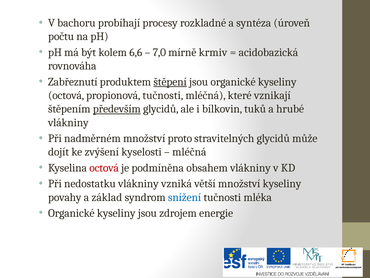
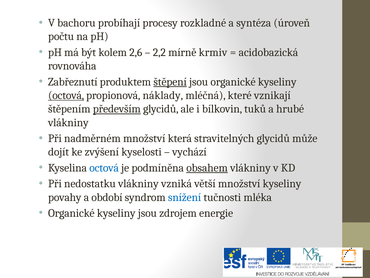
6,6: 6,6 -> 2,6 (136, 52)
7,0: 7,0 -> 2,2 (159, 52)
octová underline: none -> present (66, 95)
propionová tučnosti: tučnosti -> náklady (163, 95)
proto: proto -> která (180, 138)
mléčná: mléčná -> vychází (189, 152)
octová colour: red -> blue (104, 168)
obsahem underline: none -> present (207, 168)
základ: základ -> období (107, 197)
